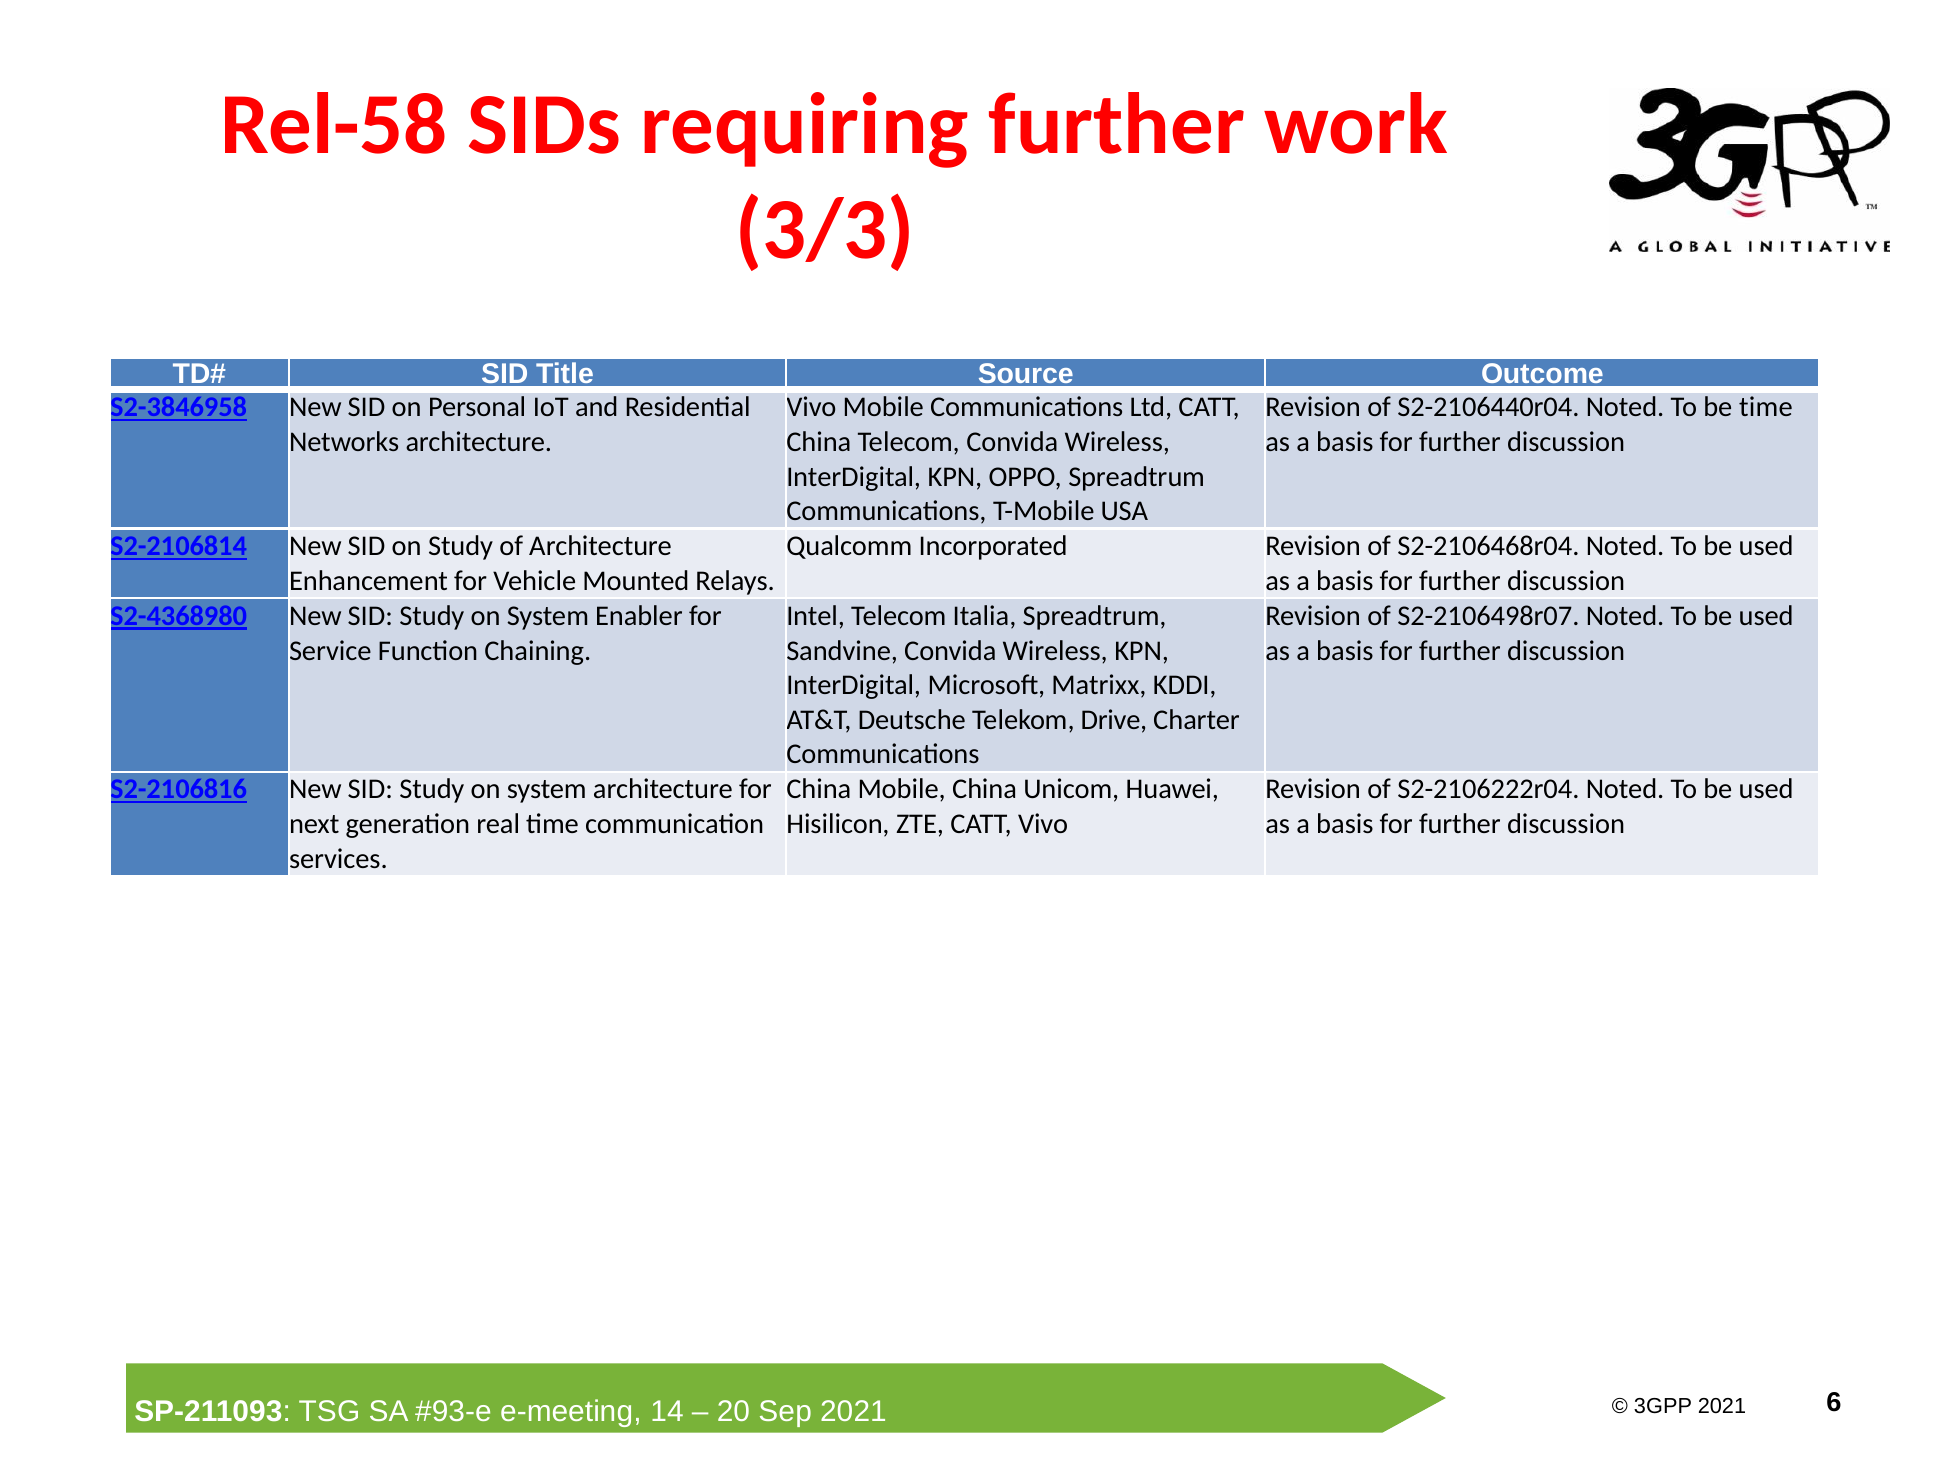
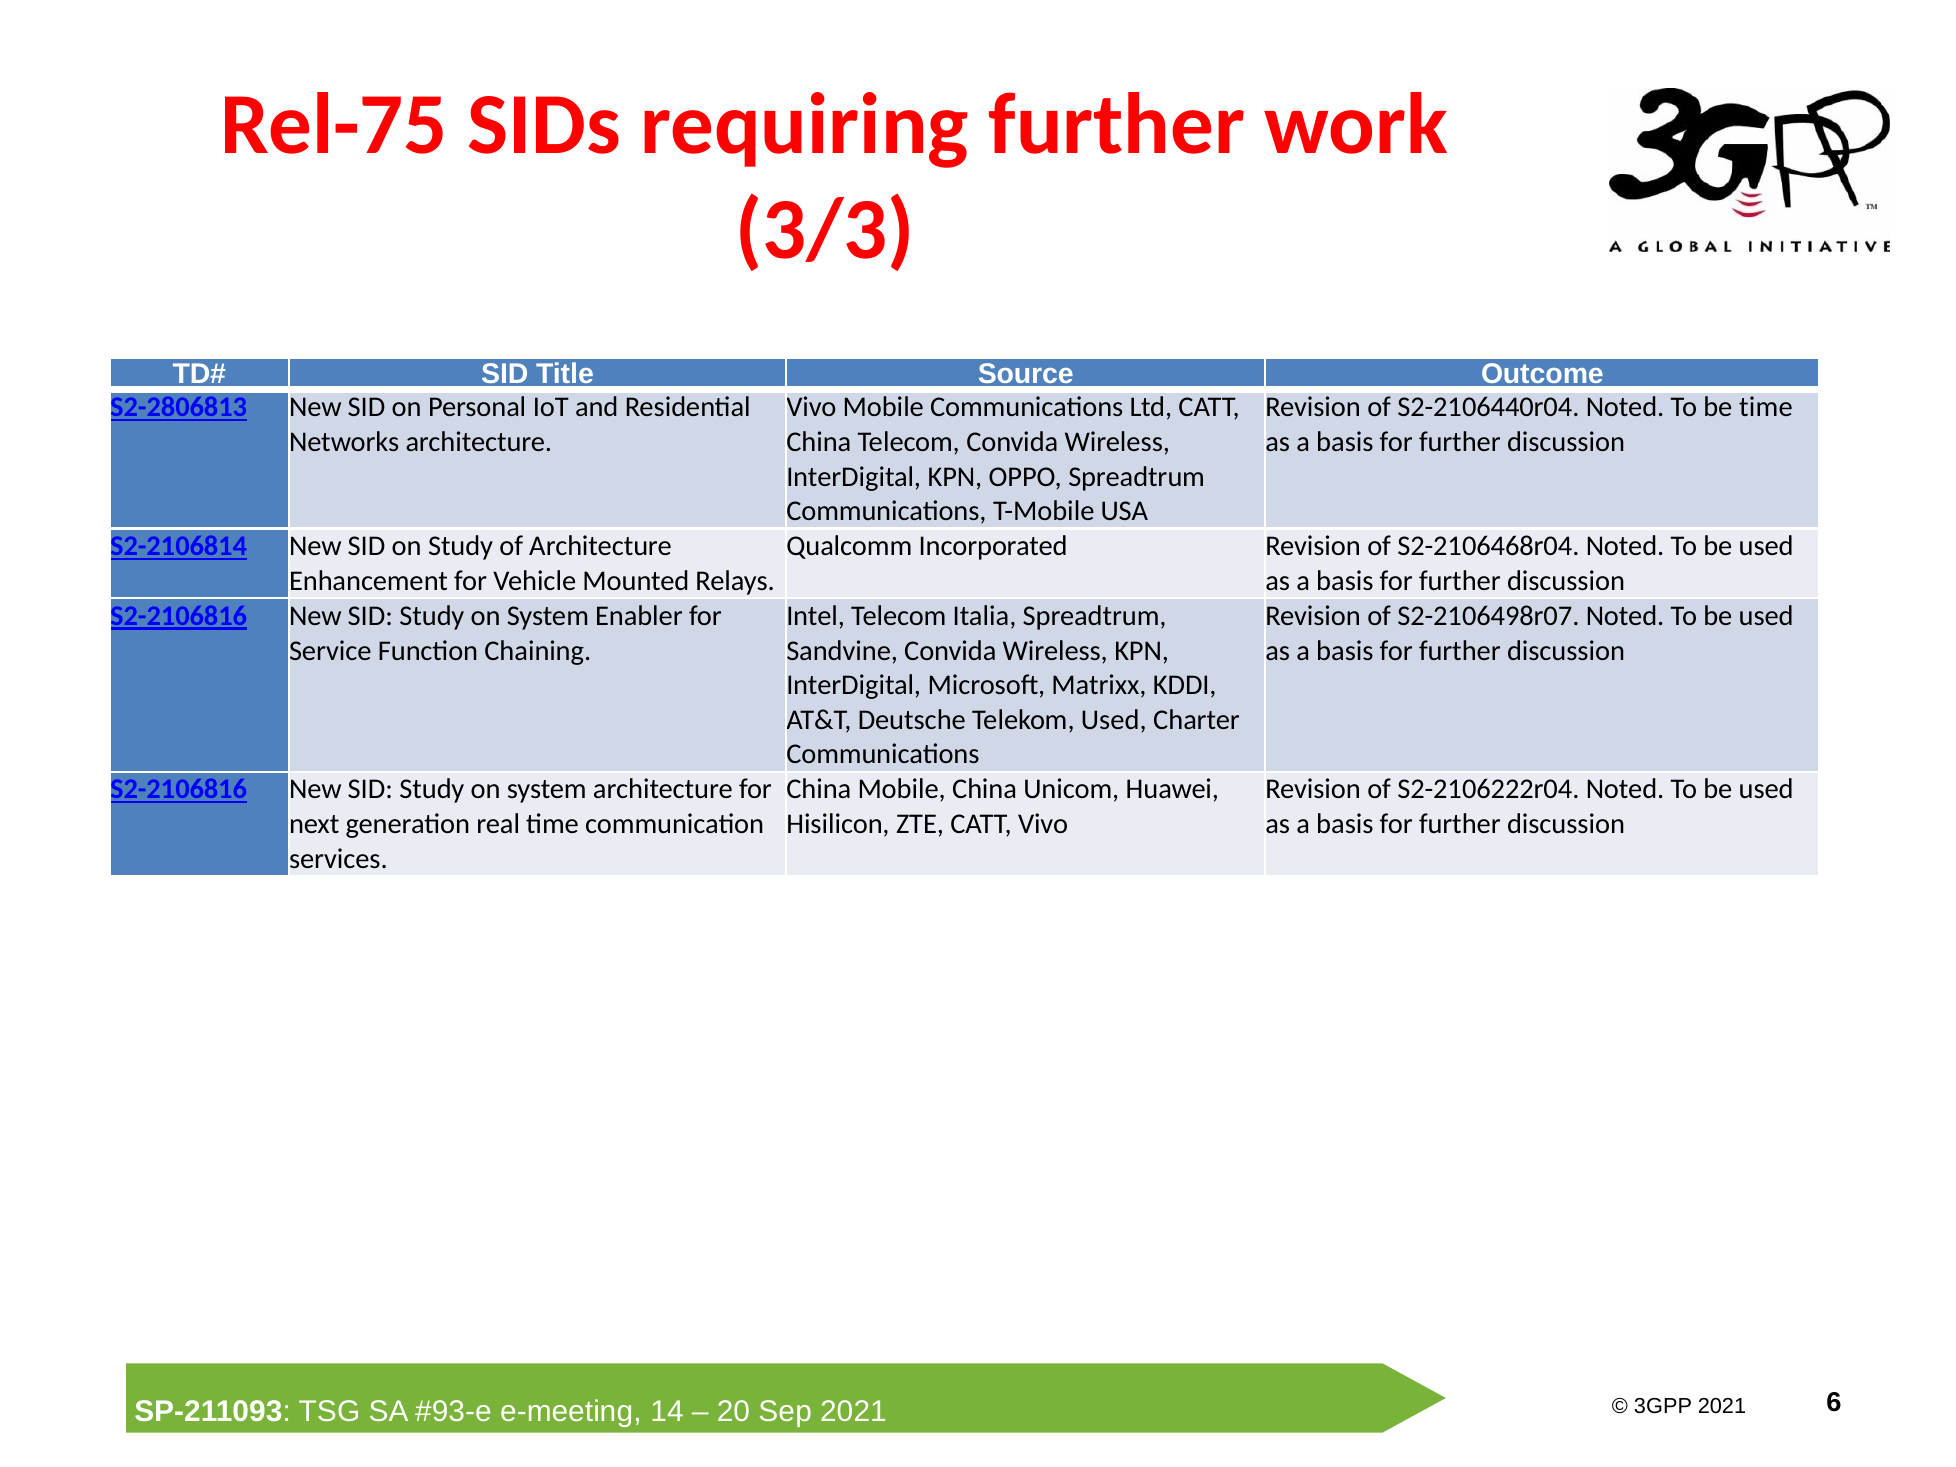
Rel-58: Rel-58 -> Rel-75 (334, 125)
S2-3846958: S2-3846958 -> S2-2806813 (179, 408)
S2-4368980: S2-4368980 -> S2-2106816 (179, 616)
Drive: Drive -> Used (1114, 720)
